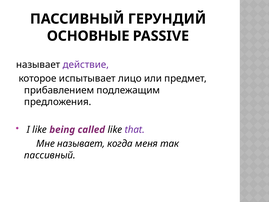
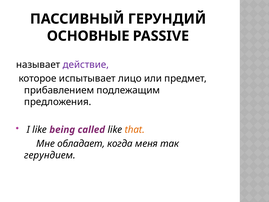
that colour: purple -> orange (135, 130)
Мне называет: называет -> обладает (81, 143)
пассивный: пассивный -> герундием (50, 155)
